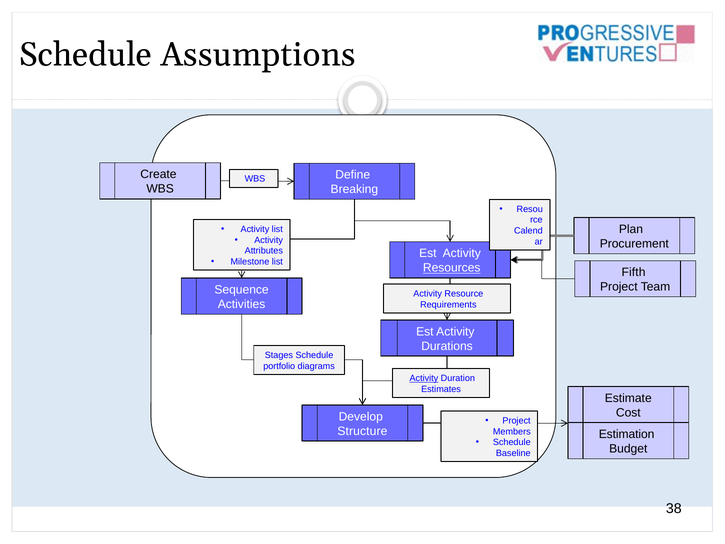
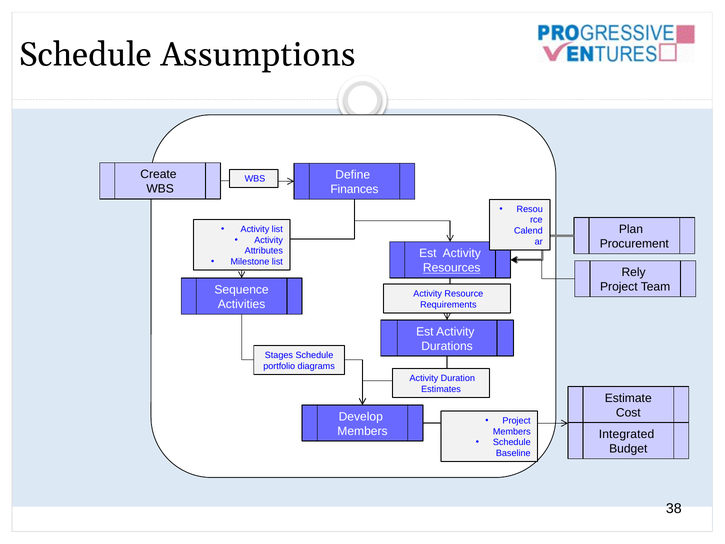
Breaking: Breaking -> Finances (354, 189)
Fifth: Fifth -> Rely (634, 272)
Activity underline: present -> none (424, 378)
Structure: Structure -> Members (362, 431)
Estimation: Estimation -> Integrated (627, 434)
